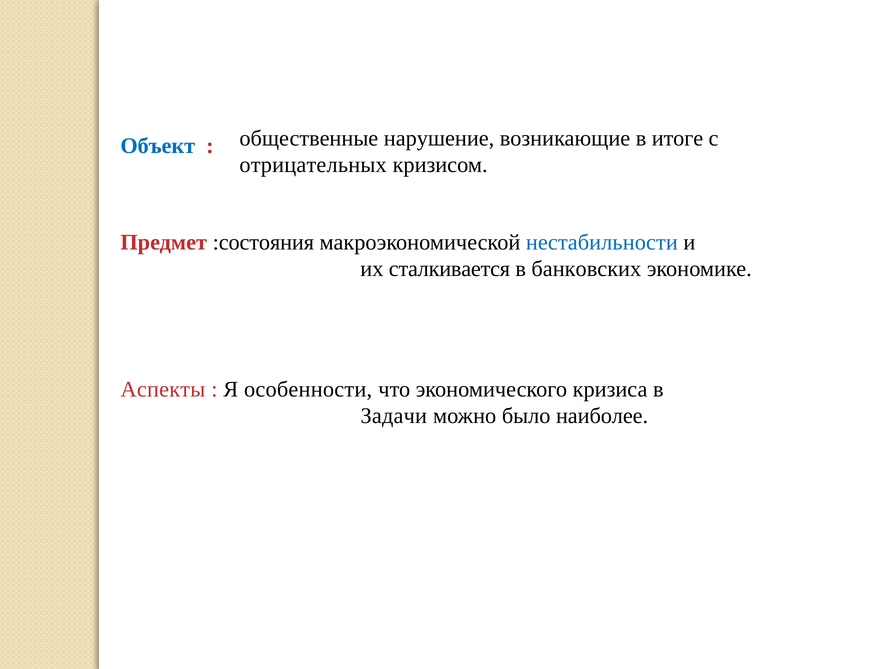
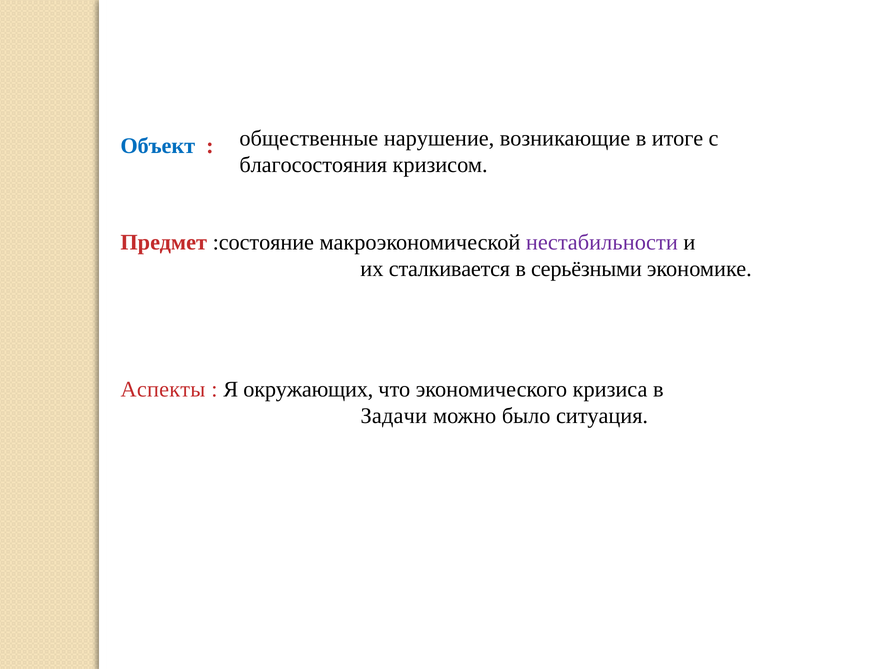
отрицательных: отрицательных -> благосостояния (313, 165)
:состояния: :состояния -> :состояние (263, 243)
нестабильности colour: blue -> purple (602, 243)
банковских: банковских -> серьёзными (586, 269)
особенности: особенности -> окружающих (308, 390)
наиболее: наиболее -> ситуация (602, 417)
